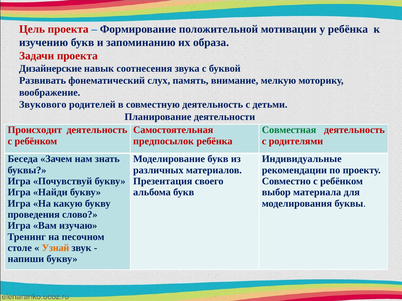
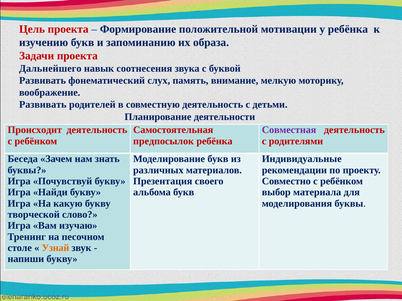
Дизайнерские: Дизайнерские -> Дальнейшего (50, 69)
Звукового: Звукового -> Развивать (43, 105)
Совместная colour: green -> purple (289, 130)
проведения: проведения -> творческой (34, 215)
